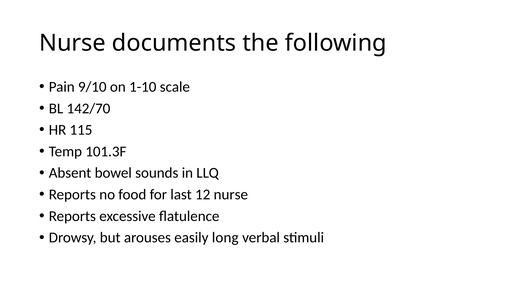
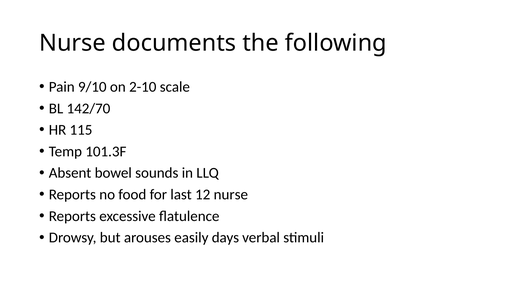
1-10: 1-10 -> 2-10 (143, 87)
long: long -> days (225, 238)
